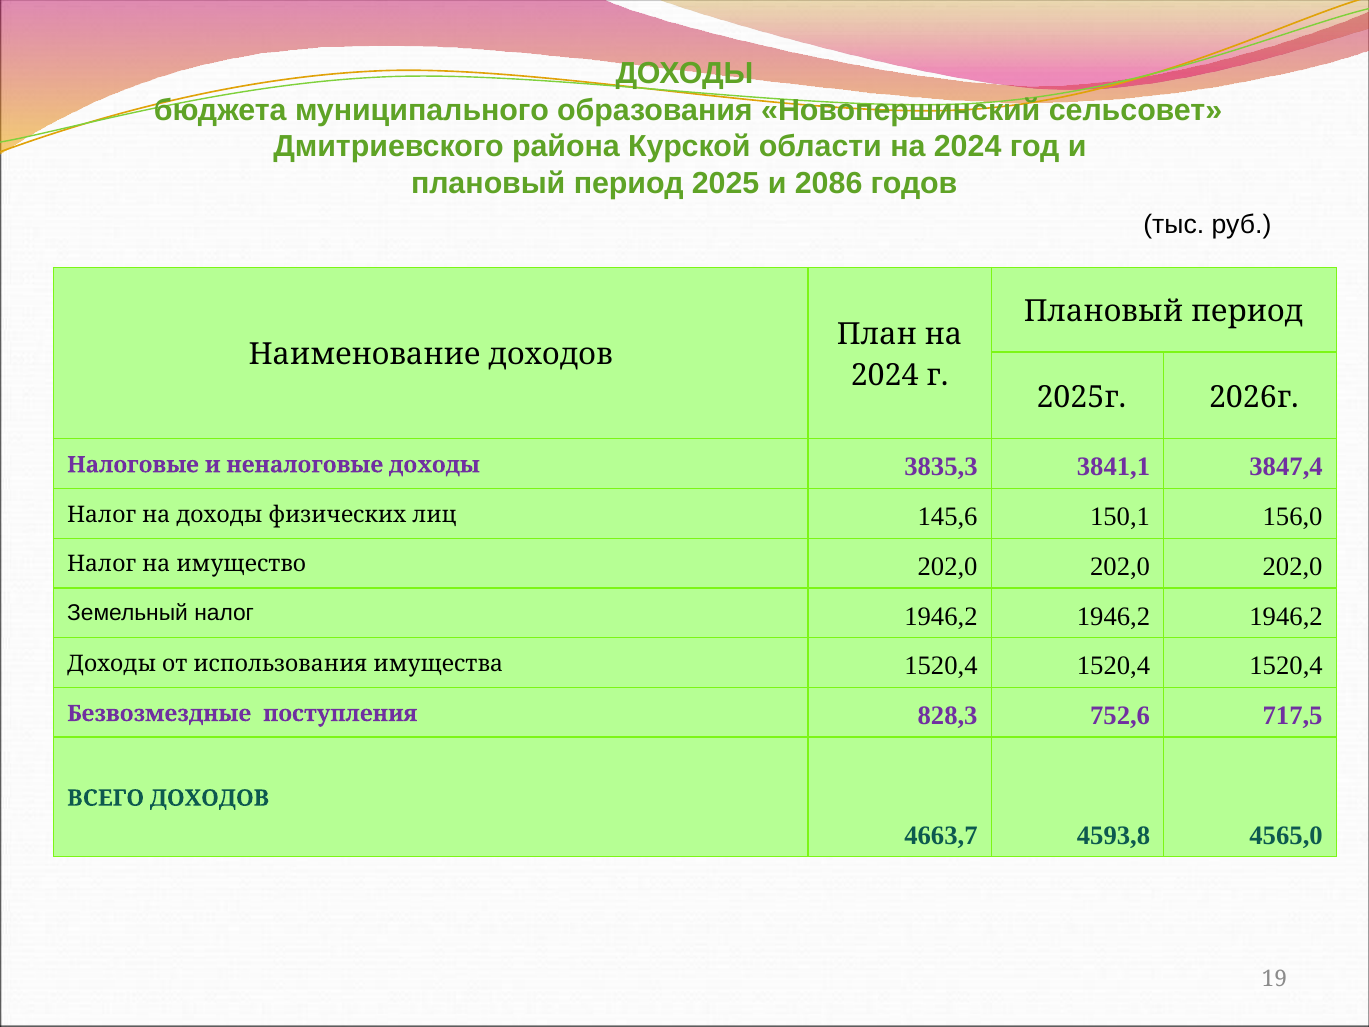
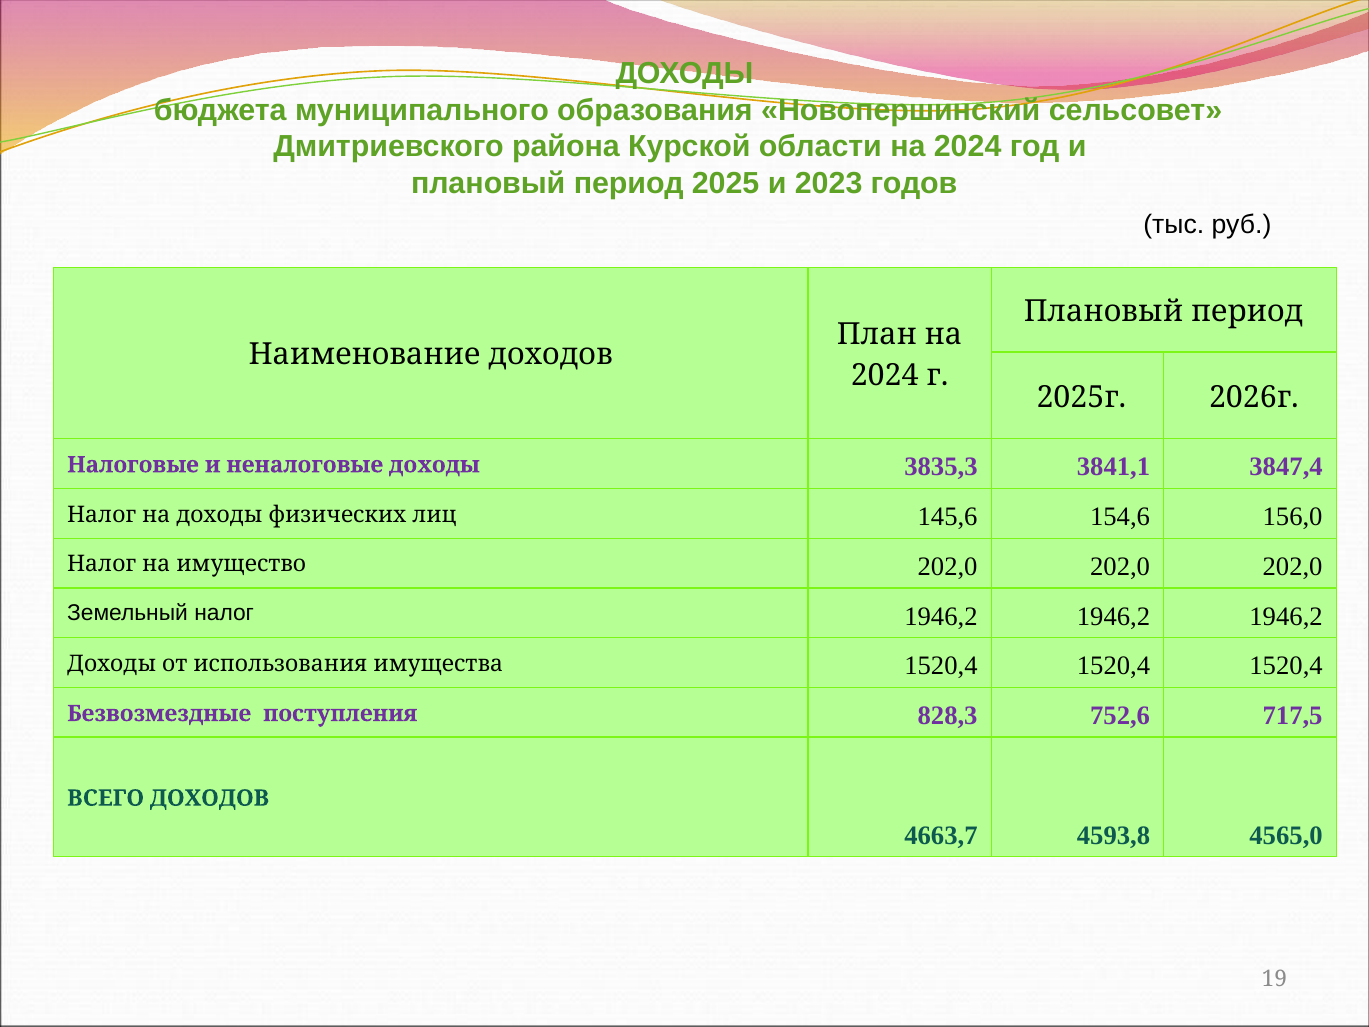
2086: 2086 -> 2023 (829, 183)
150,1: 150,1 -> 154,6 (1120, 517)
